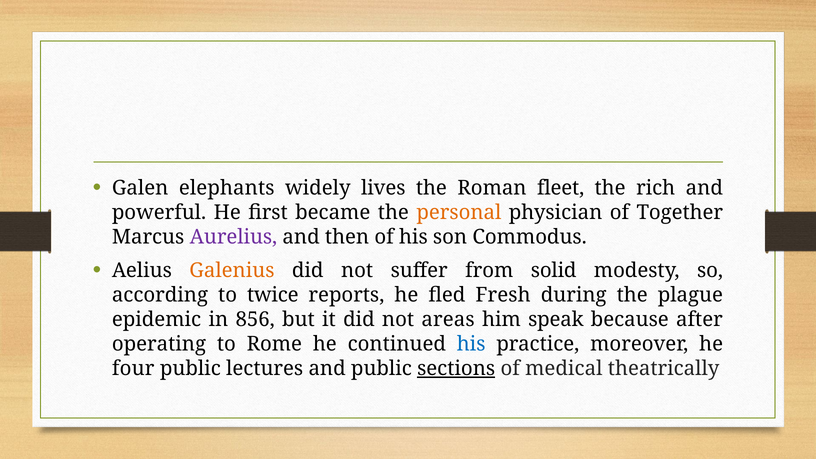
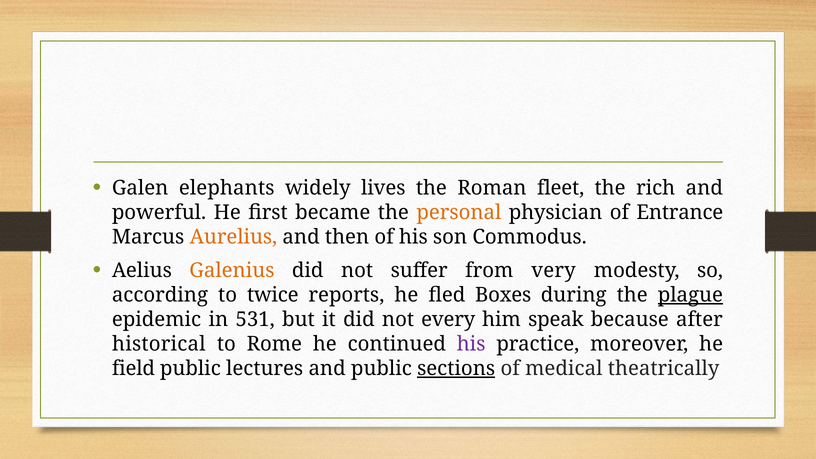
Together: Together -> Entrance (680, 212)
Aurelius colour: purple -> orange (233, 237)
solid: solid -> very (553, 270)
Fresh: Fresh -> Boxes (503, 295)
plague underline: none -> present (690, 295)
856: 856 -> 531 (255, 319)
areas: areas -> every (448, 319)
operating: operating -> historical (159, 344)
his colour: blue -> purple (471, 344)
four: four -> field (133, 368)
